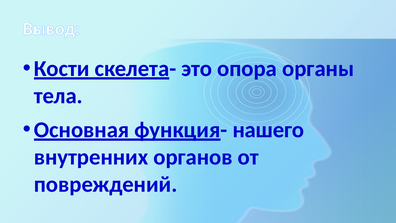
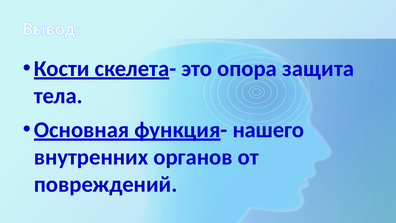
органы: органы -> защита (318, 69)
